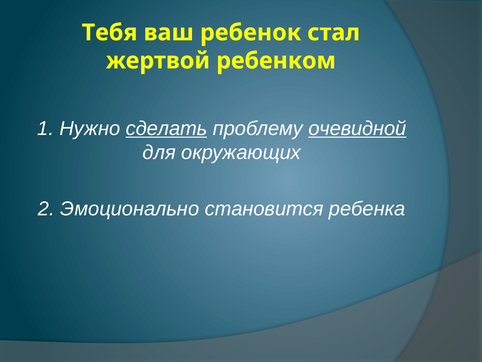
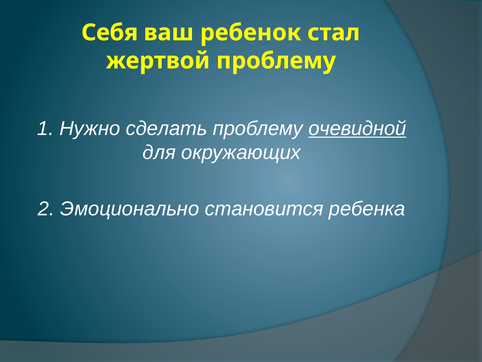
Тебя: Тебя -> Себя (110, 33)
жертвой ребенком: ребенком -> проблему (276, 61)
сделать underline: present -> none (167, 128)
